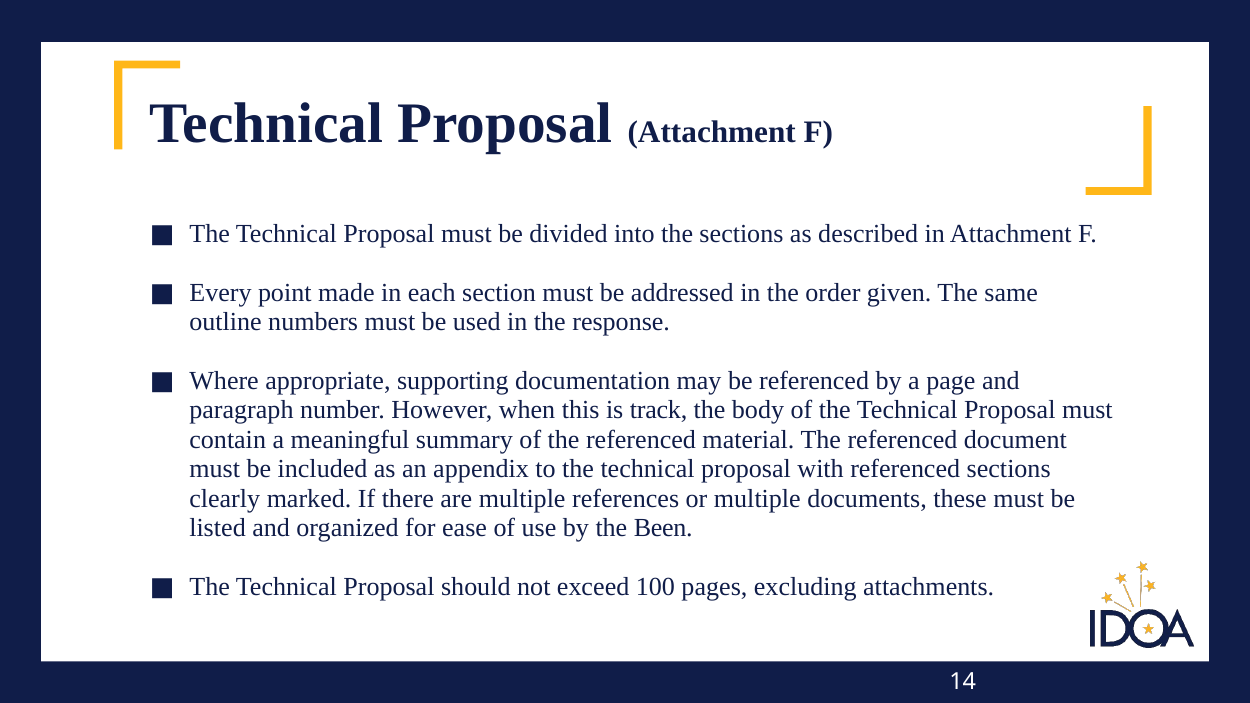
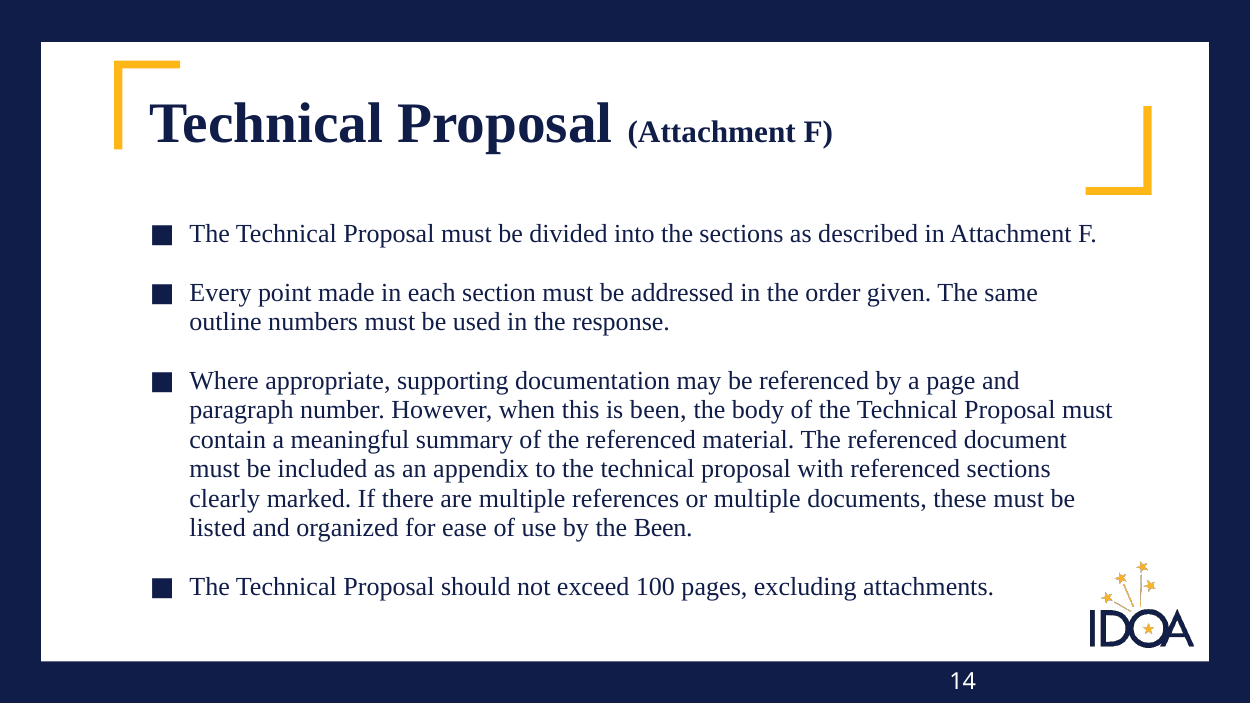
is track: track -> been (658, 410)
